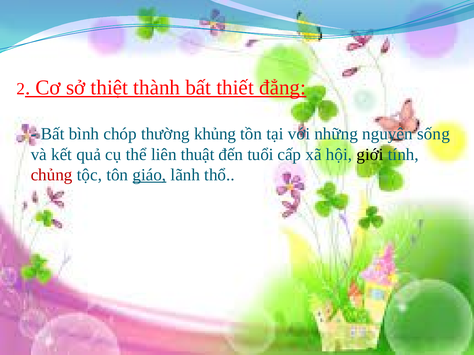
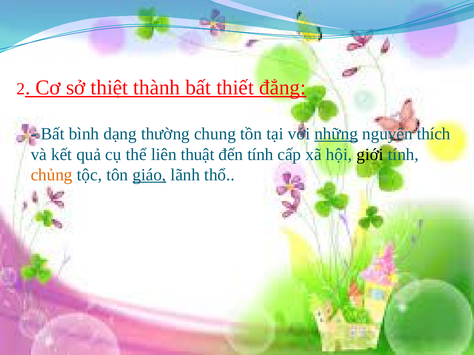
chóp: chóp -> dạng (120, 134)
khủng: khủng -> chung (215, 134)
những underline: none -> present (336, 134)
sống: sống -> thích (434, 134)
đến tuổi: tuổi -> tính (260, 155)
chủng colour: red -> orange (52, 175)
